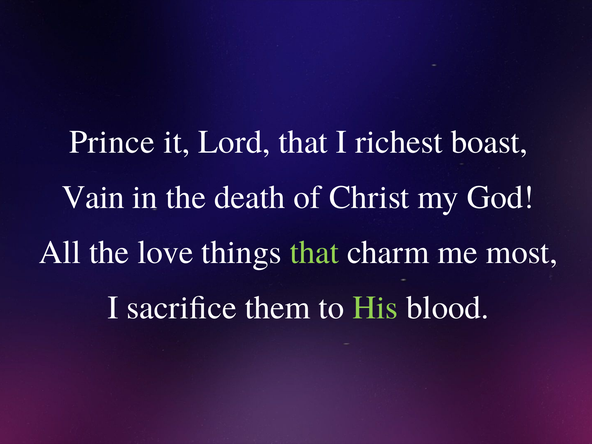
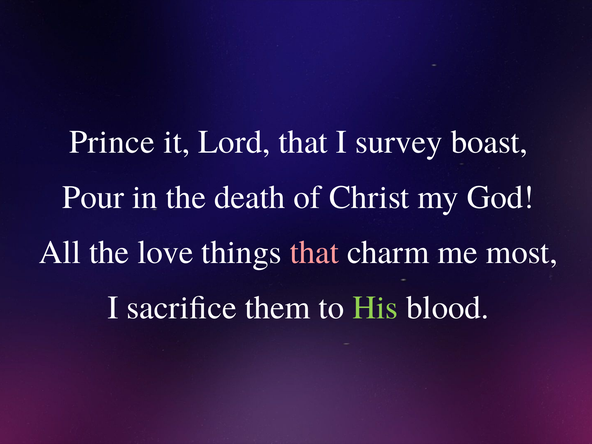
richest: richest -> survey (399, 142)
Vain: Vain -> Pour (93, 197)
that colour: light green -> pink (314, 252)
